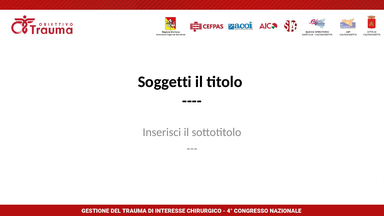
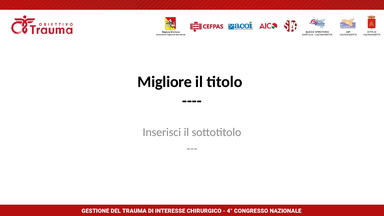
Soggetti: Soggetti -> Migliore (165, 82)
